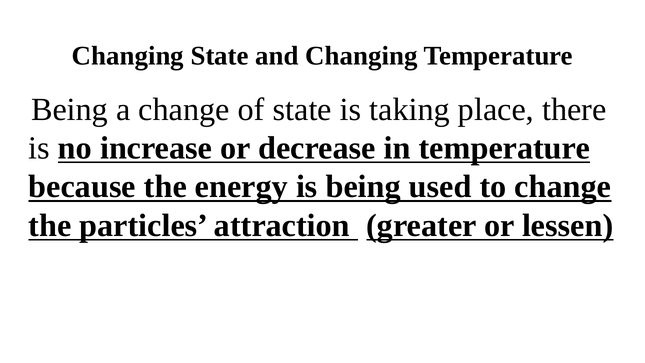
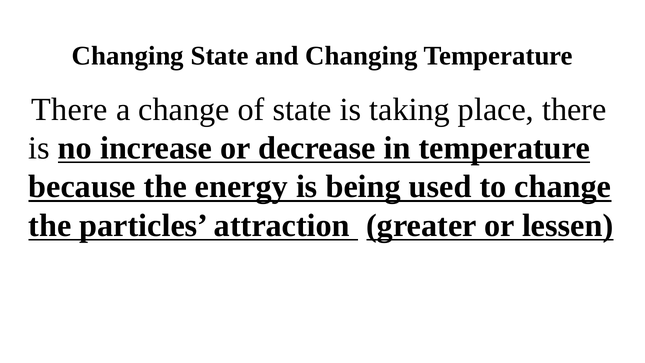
Being: Being -> There (69, 109)
